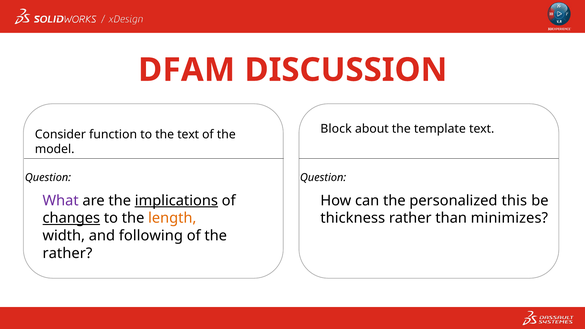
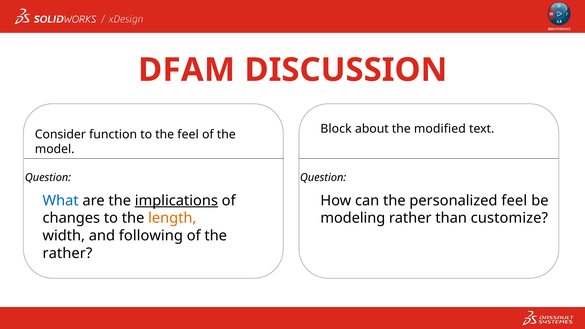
template: template -> modified (440, 129)
the text: text -> feel (188, 134)
personalized this: this -> feel (514, 201)
What colour: purple -> blue (61, 201)
thickness: thickness -> modeling (353, 218)
minimizes: minimizes -> customize (509, 218)
changes underline: present -> none (71, 218)
